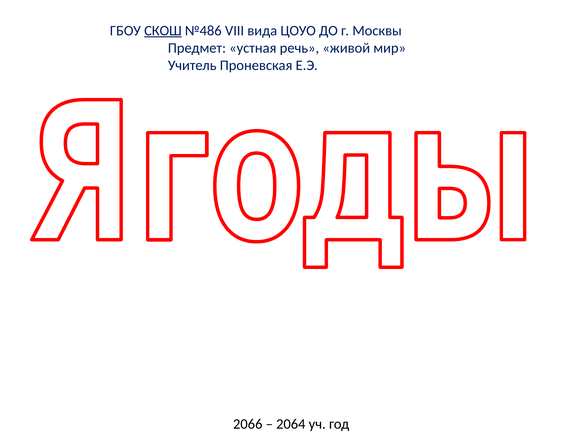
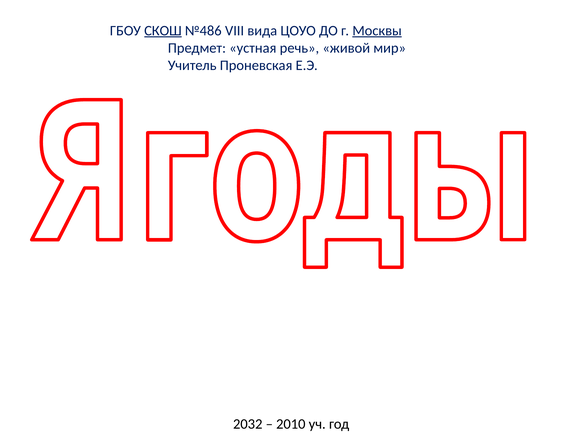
Москвы underline: none -> present (377, 31)
2066: 2066 -> 2032 (248, 424)
2064: 2064 -> 2010 (291, 424)
